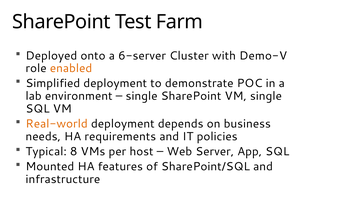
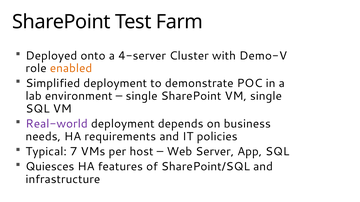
6-server: 6-server -> 4-server (142, 56)
Real-world colour: orange -> purple (57, 124)
8: 8 -> 7 (74, 152)
Mounted: Mounted -> Quiesces (50, 167)
